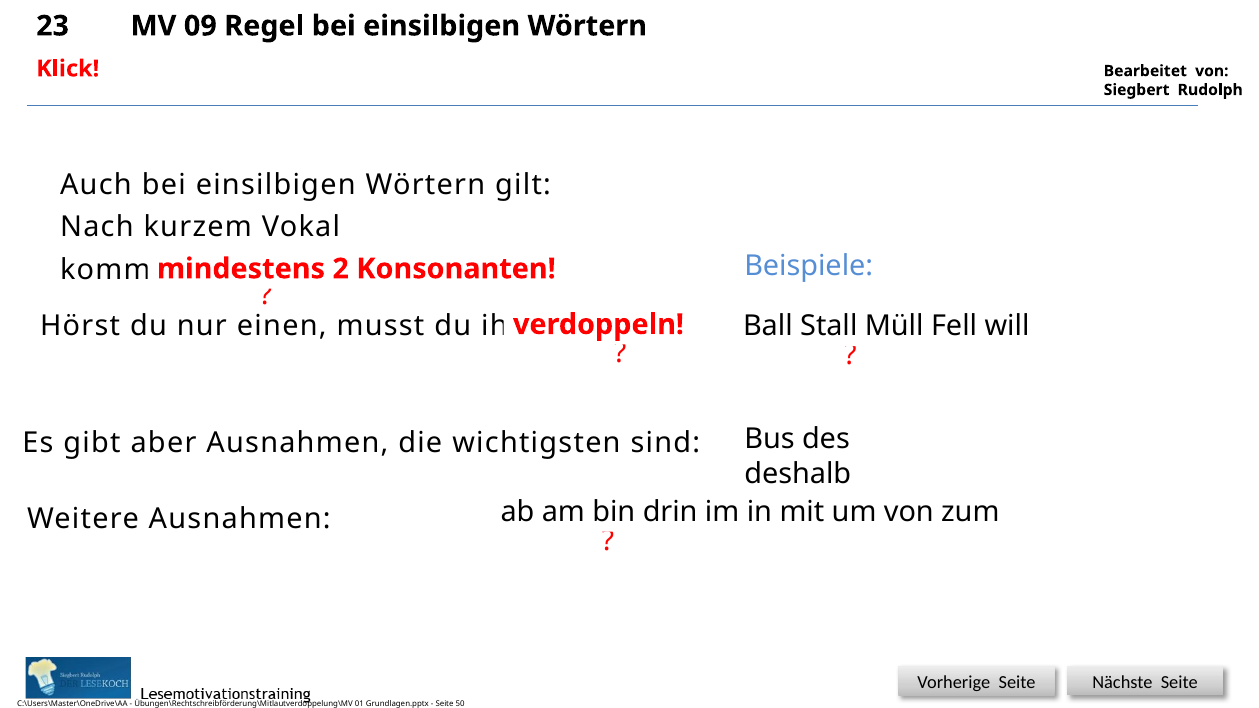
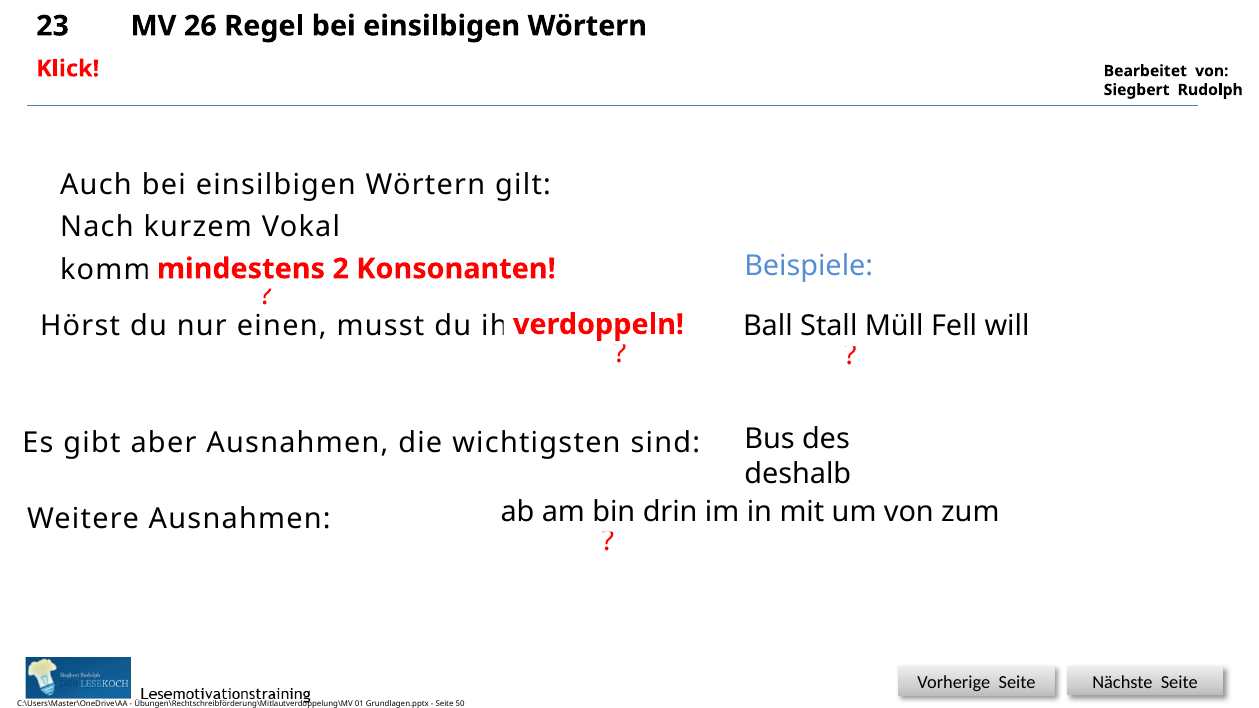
09: 09 -> 26 (200, 26)
